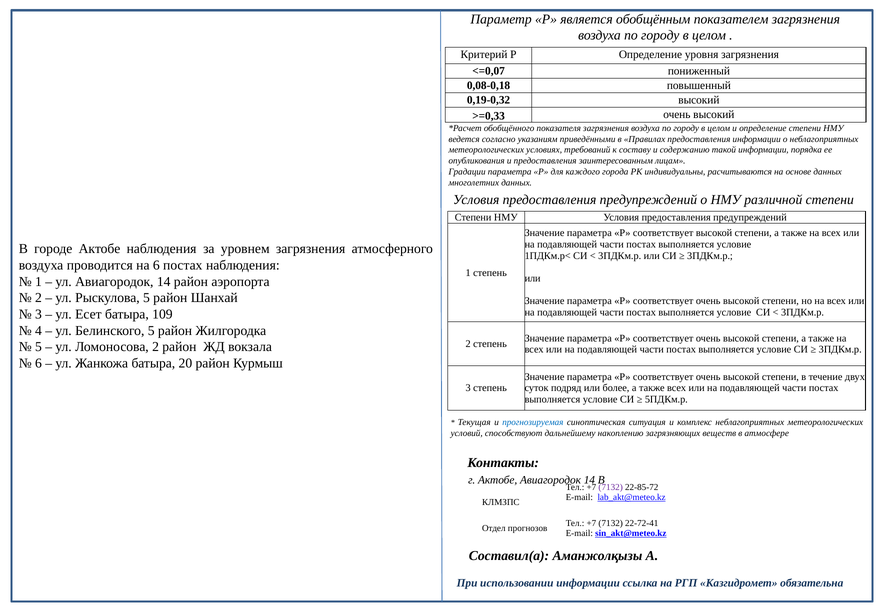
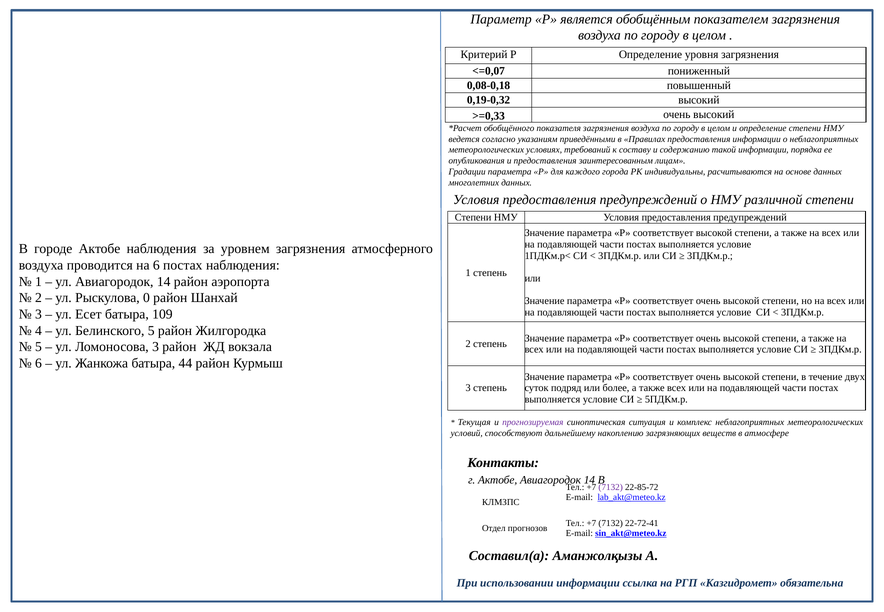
Рыскулова 5: 5 -> 0 (146, 298)
Ломоносова 2: 2 -> 3 (156, 347)
20: 20 -> 44 (185, 363)
прогнозируемая colour: blue -> purple (533, 422)
